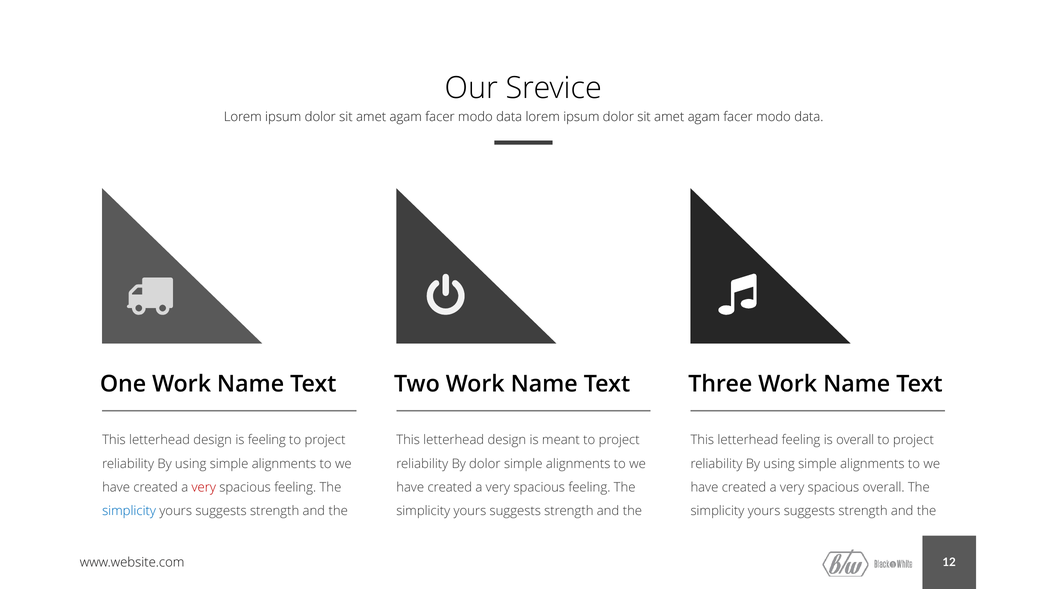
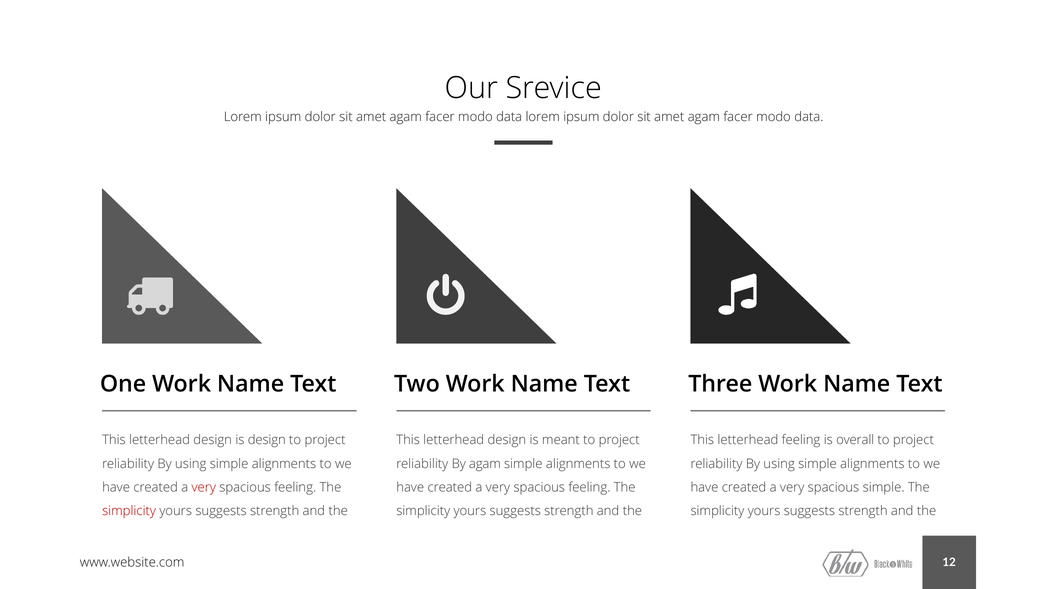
is feeling: feeling -> design (267, 440)
By dolor: dolor -> agam (485, 464)
spacious overall: overall -> simple (884, 487)
simplicity colour: blue -> red (129, 511)
